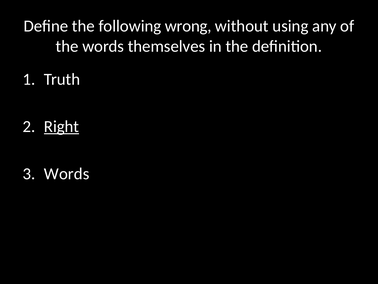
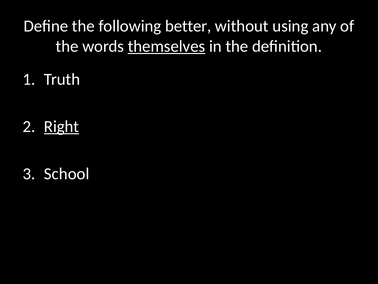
wrong: wrong -> better (188, 26)
themselves underline: none -> present (167, 46)
Words: Words -> School (67, 173)
